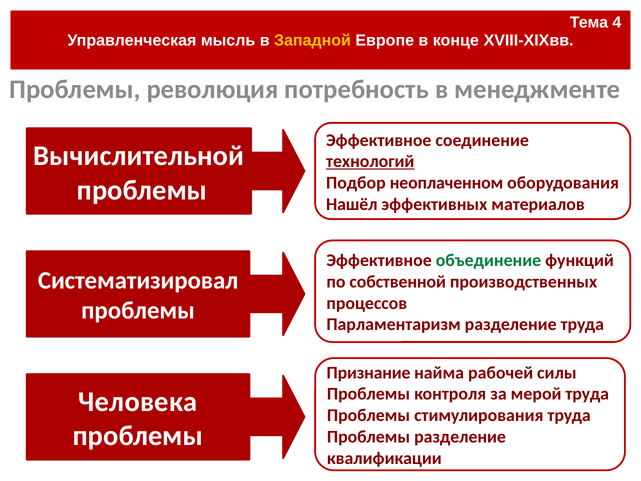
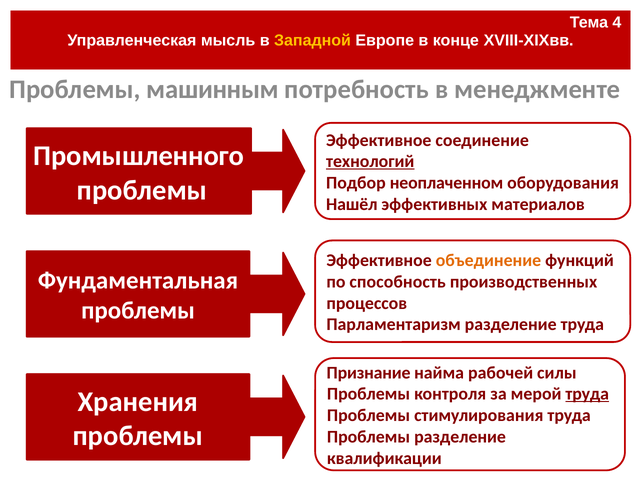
революция: революция -> машинным (213, 89)
Вычислительной: Вычислительной -> Промышленного (139, 156)
объединение colour: green -> orange (488, 260)
Систематизировал: Систематизировал -> Фундаментальная (138, 281)
собственной: собственной -> способность (398, 282)
труда underline: none -> present (587, 394)
Человека: Человека -> Хранения (138, 402)
